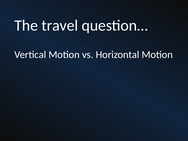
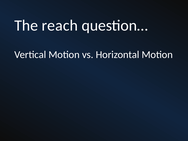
travel: travel -> reach (60, 26)
